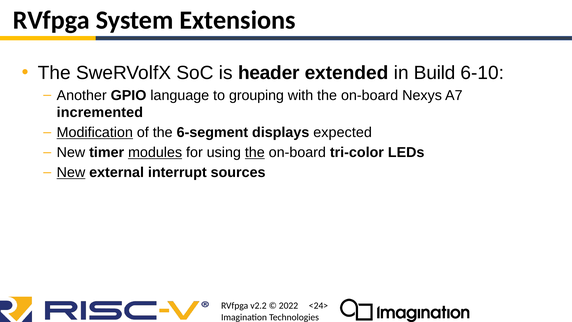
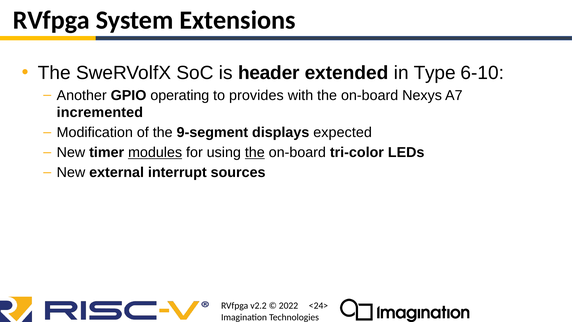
Build: Build -> Type (435, 73)
language: language -> operating (180, 95)
grouping: grouping -> provides (256, 95)
Modification underline: present -> none (95, 132)
6-segment: 6-segment -> 9-segment (212, 132)
New underline: present -> none (71, 172)
